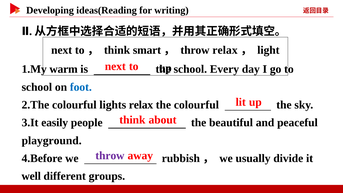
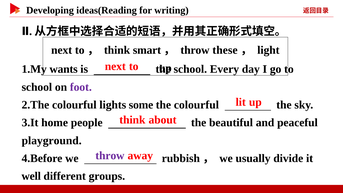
throw relax: relax -> these (225, 50)
warm: warm -> wants (64, 69)
foot colour: blue -> purple (81, 87)
lights relax: relax -> some (141, 105)
easily: easily -> home (55, 123)
